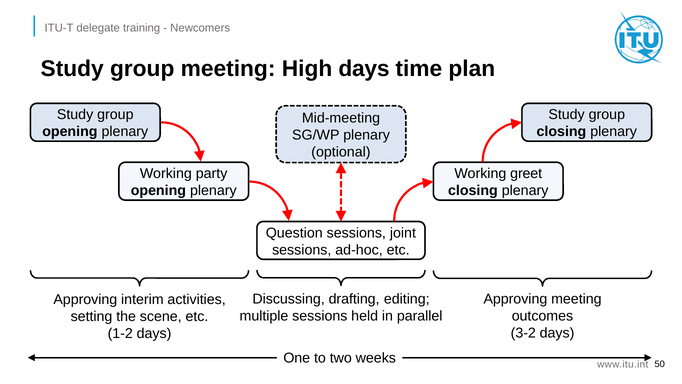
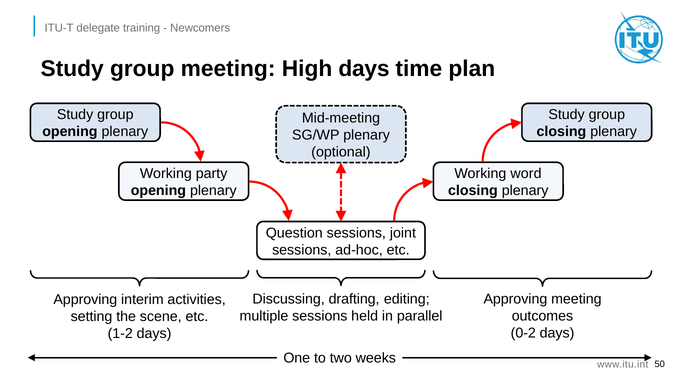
greet: greet -> word (526, 173)
3-2: 3-2 -> 0-2 (523, 333)
